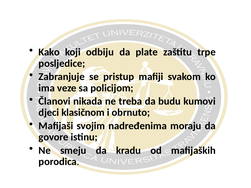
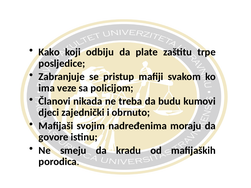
klasičnom: klasičnom -> zajednički (83, 113)
